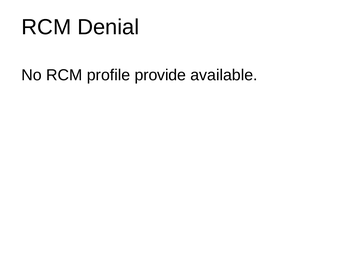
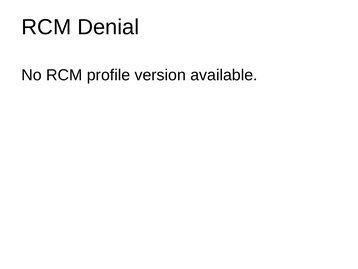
provide: provide -> version (160, 75)
